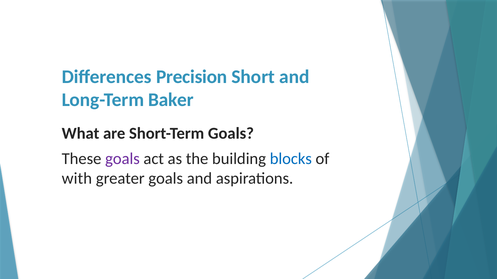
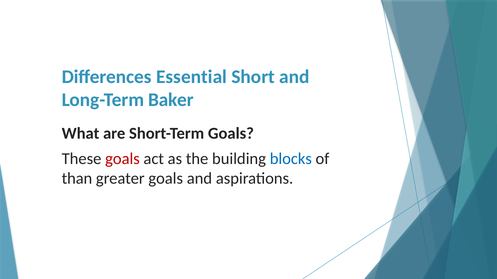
Precision: Precision -> Essential (192, 77)
goals colour: purple -> red (122, 159)
with: with -> than (77, 179)
